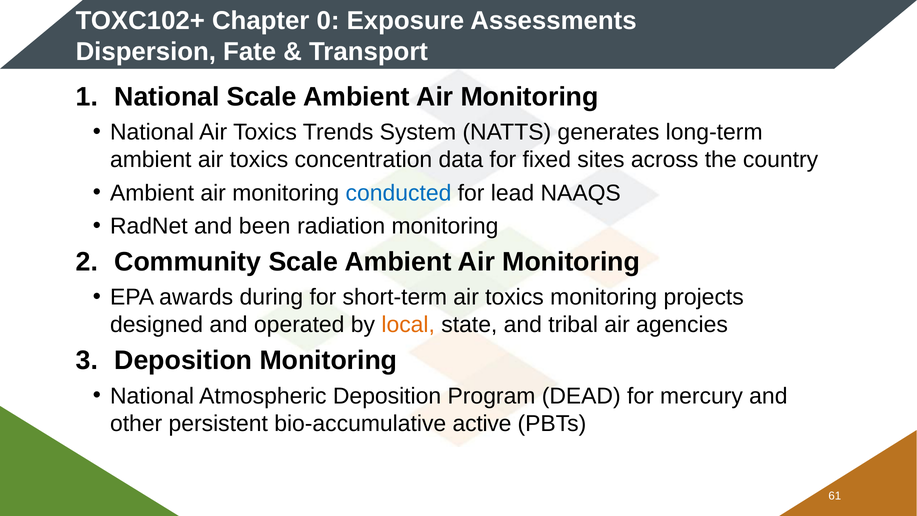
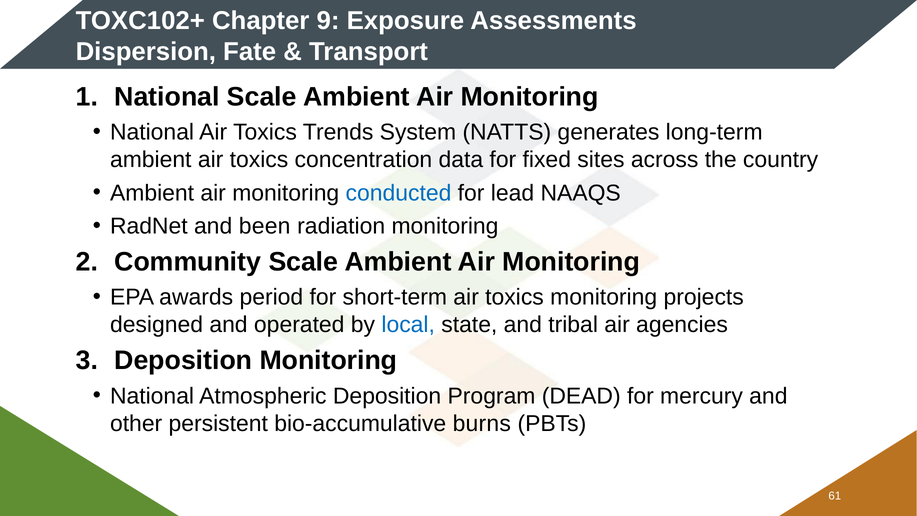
0: 0 -> 9 (328, 21)
during: during -> period (271, 297)
local colour: orange -> blue (408, 325)
active: active -> burns (482, 423)
